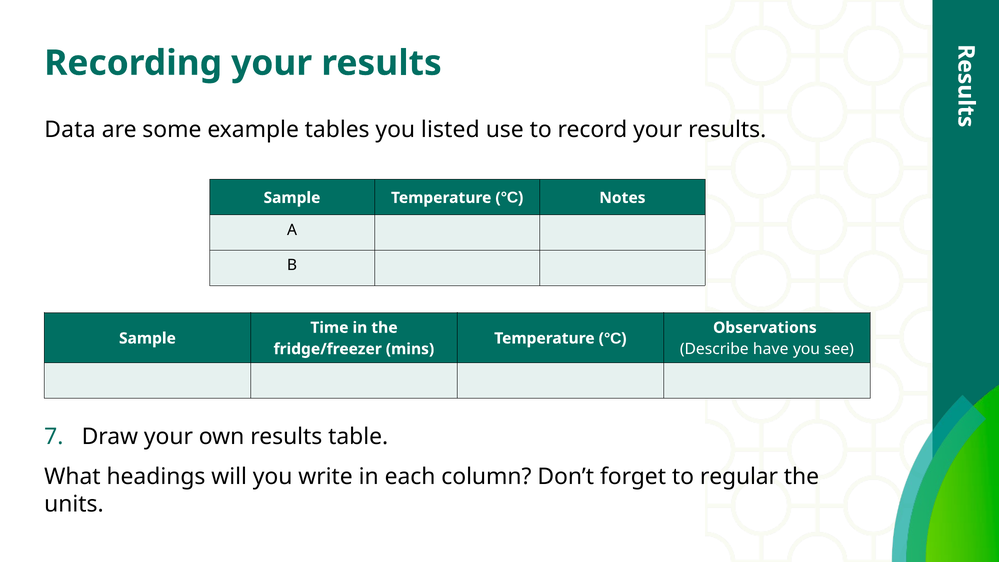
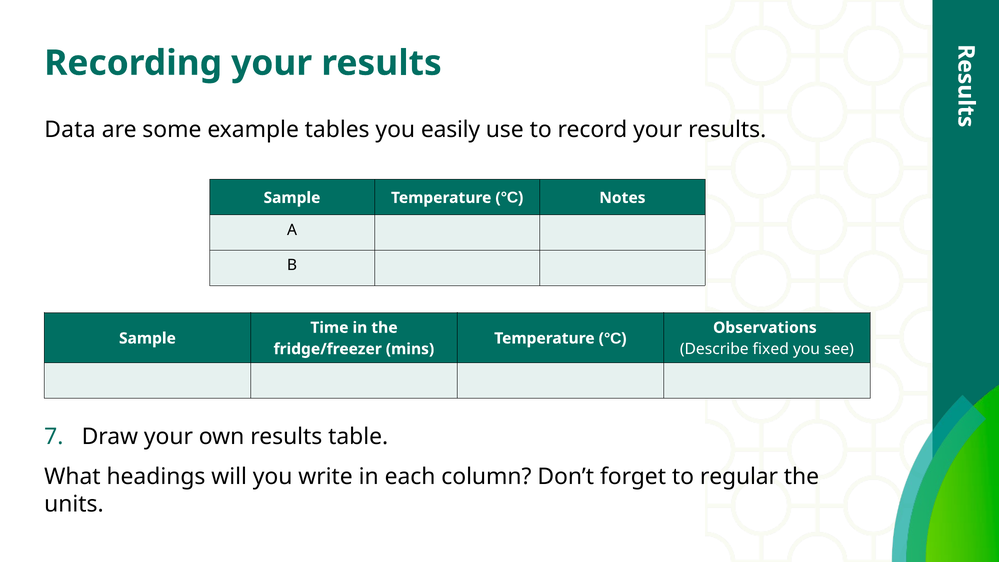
listed: listed -> easily (451, 130)
have: have -> fixed (771, 349)
